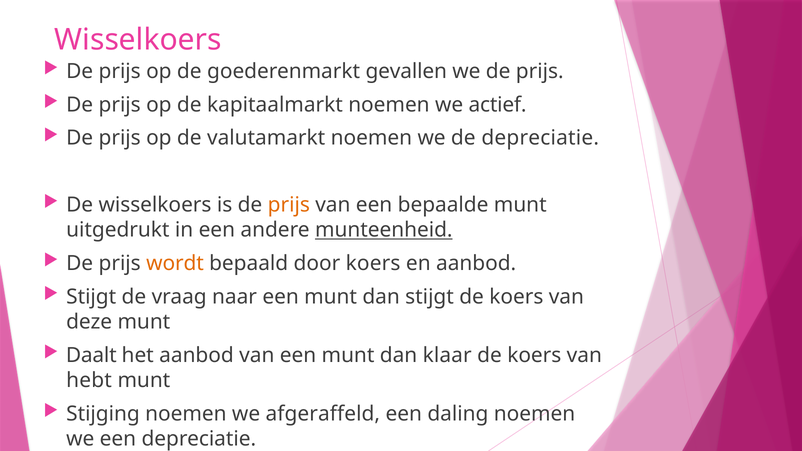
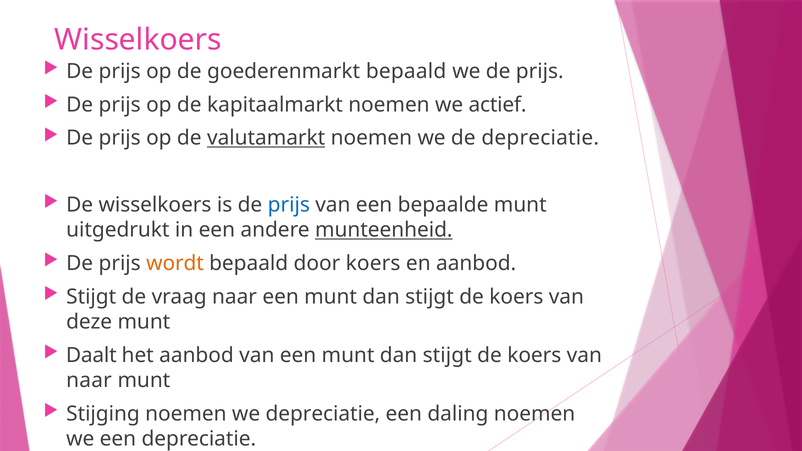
goederenmarkt gevallen: gevallen -> bepaald (406, 71)
valutamarkt underline: none -> present (266, 138)
prijs colour: orange -> blue (289, 205)
klaar: klaar -> stijgt (447, 355)
hebt: hebt -> naar (89, 380)
we afgeraffeld: afgeraffeld -> depreciatie (323, 414)
